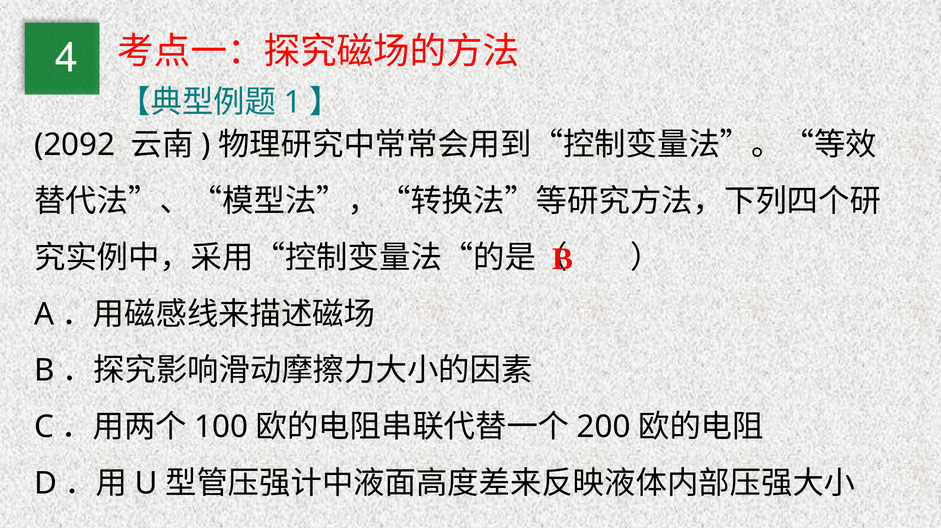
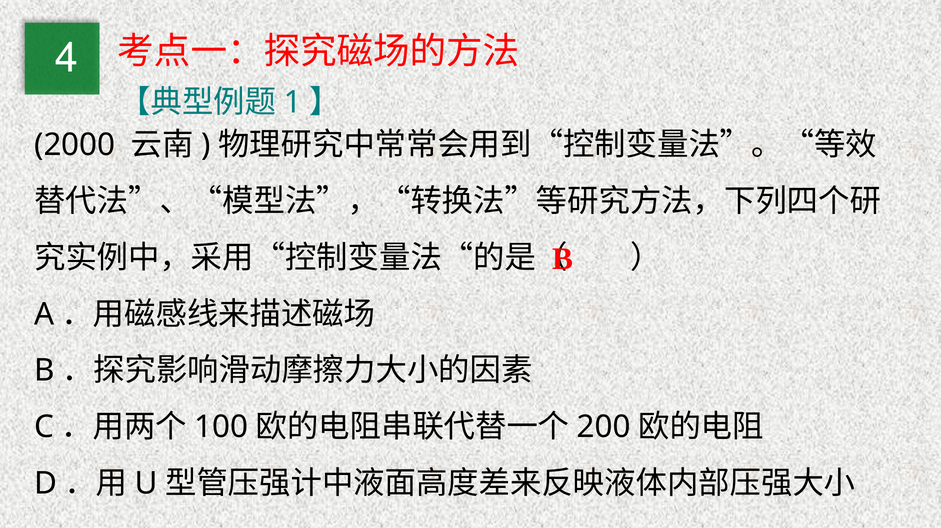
2092: 2092 -> 2000 (75, 145)
